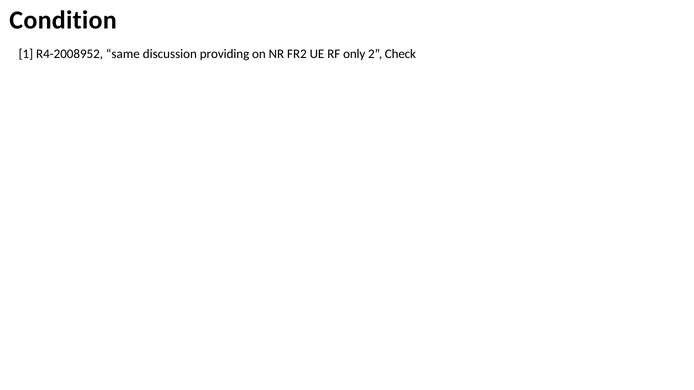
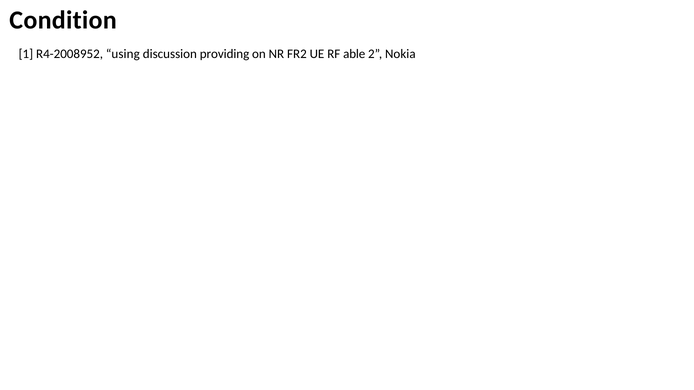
same: same -> using (123, 54)
only: only -> able (354, 54)
Check: Check -> Nokia (400, 54)
